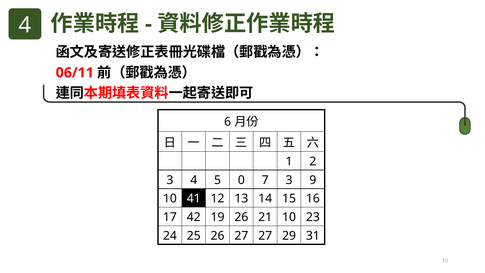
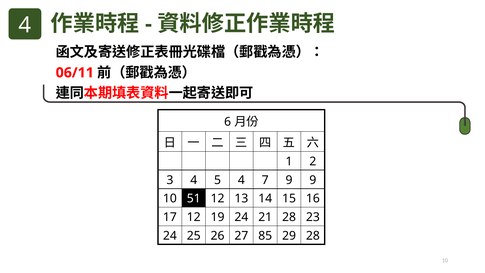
5 0: 0 -> 4 (241, 180)
7 3: 3 -> 9 (289, 180)
41: 41 -> 51 (194, 198)
17 42: 42 -> 12 (194, 217)
19 26: 26 -> 24 (241, 217)
21 10: 10 -> 28 (289, 217)
27 27: 27 -> 85 (265, 236)
29 31: 31 -> 28 (313, 236)
